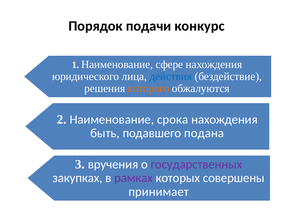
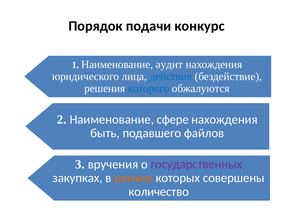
сфере: сфере -> аудит (169, 64)
которого colour: orange -> blue (149, 88)
срока: срока -> сфере (173, 119)
подана: подана -> файлов (204, 133)
рамках colour: purple -> orange (134, 178)
принимает: принимает -> количество (159, 191)
